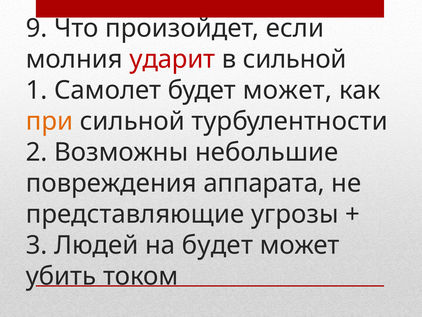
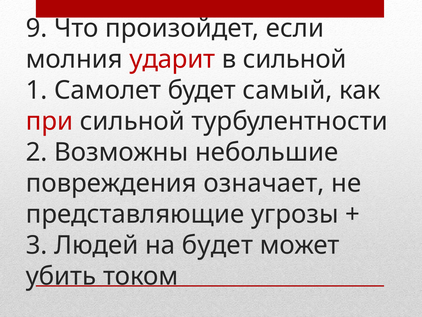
Самолет будет может: может -> самый (288, 90)
при colour: orange -> red (49, 121)
аппарата: аппарата -> означает (264, 183)
